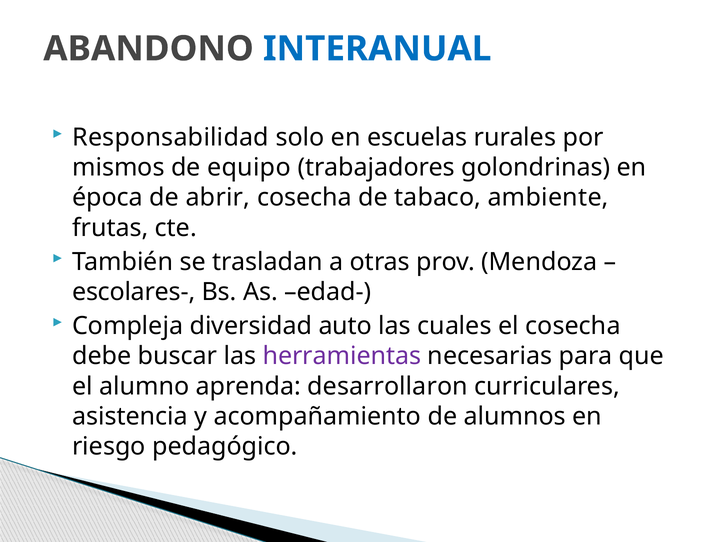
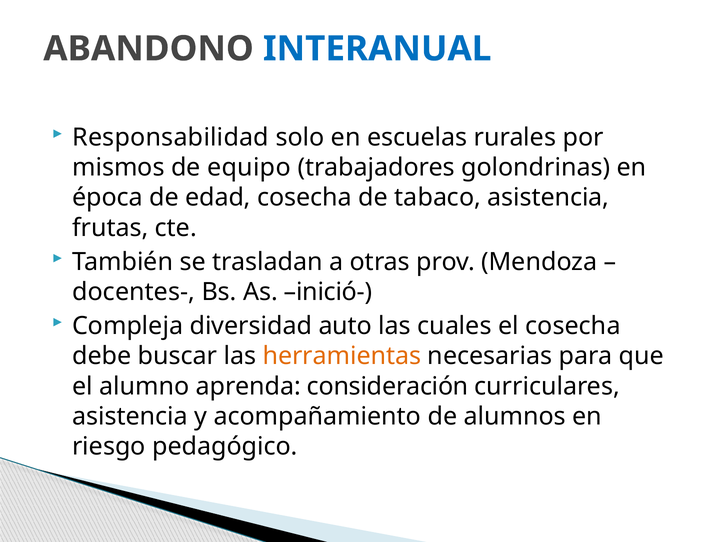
abrir: abrir -> edad (218, 198)
tabaco ambiente: ambiente -> asistencia (548, 198)
escolares-: escolares- -> docentes- (134, 292)
edad-: edad- -> inició- (328, 292)
herramientas colour: purple -> orange (342, 356)
desarrollaron: desarrollaron -> consideración (388, 386)
